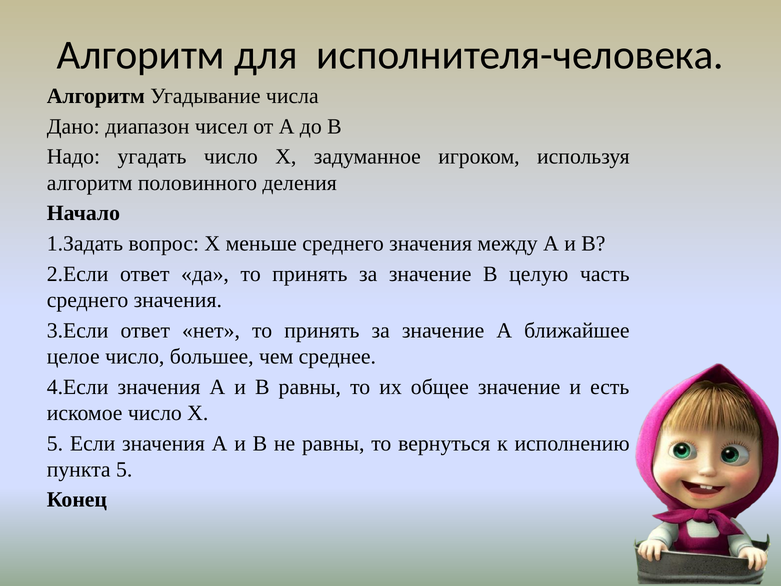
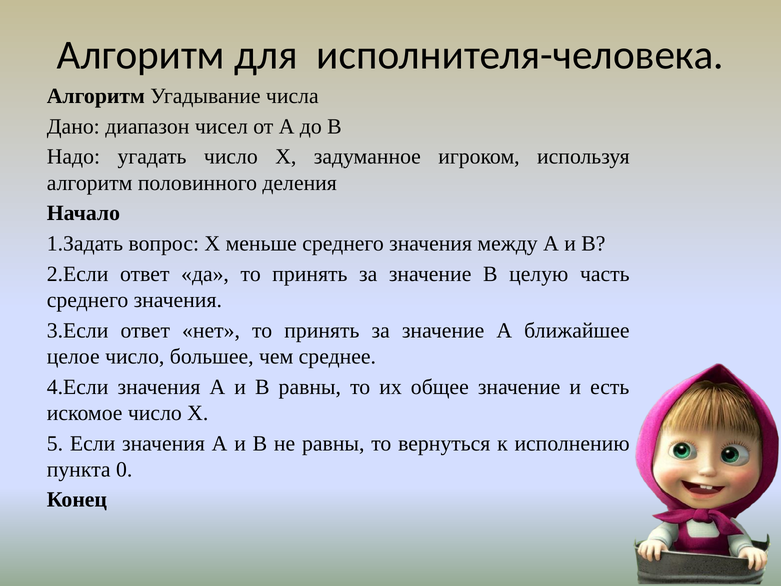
пункта 5: 5 -> 0 (124, 469)
